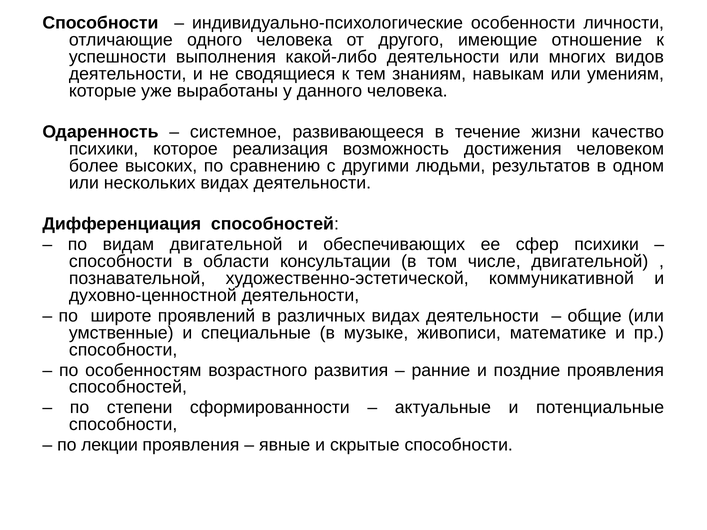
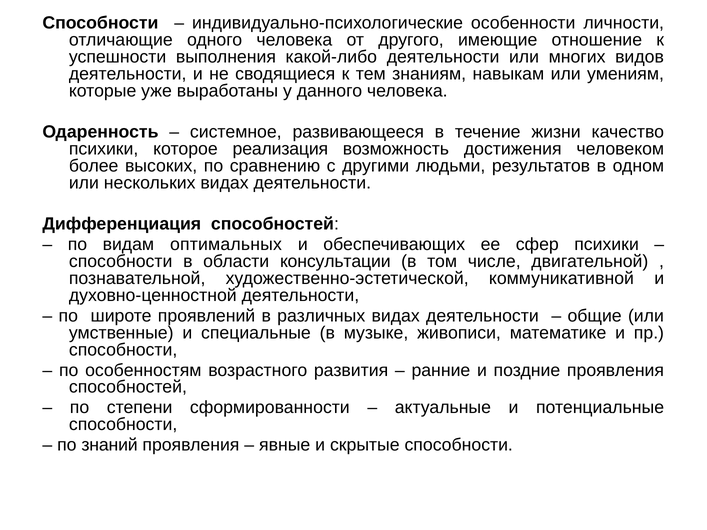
видам двигательной: двигательной -> оптимальных (226, 244)
лекции: лекции -> знаний (110, 445)
